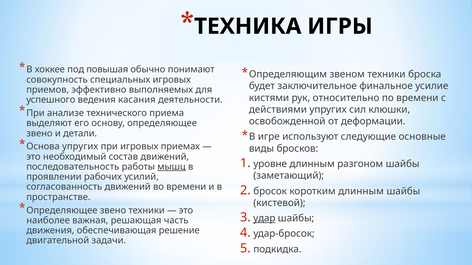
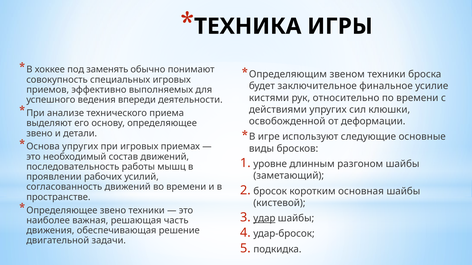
повышая: повышая -> заменять (107, 70)
касания: касания -> впереди (137, 100)
мышц underline: present -> none (172, 167)
коротким длинным: длинным -> основная (361, 191)
